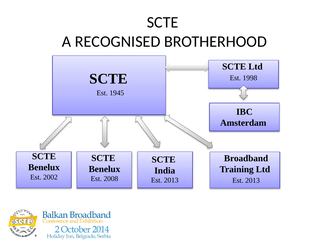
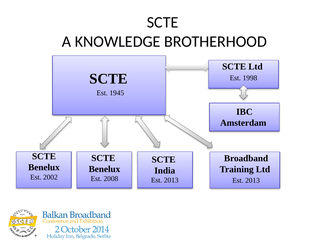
RECOGNISED: RECOGNISED -> KNOWLEDGE (118, 41)
